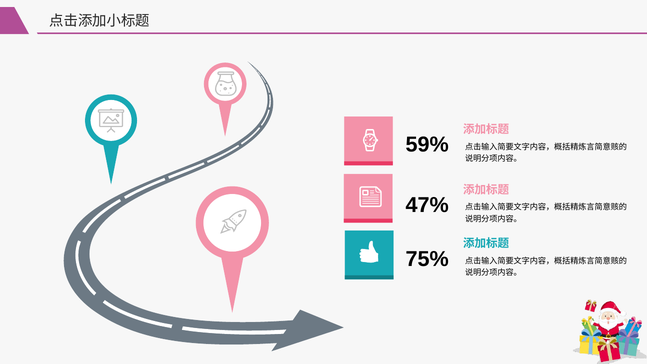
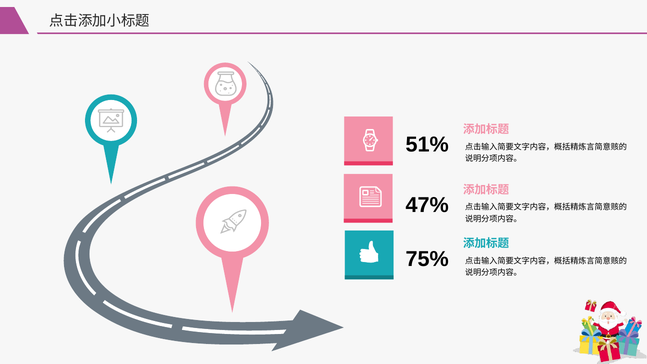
59%: 59% -> 51% (427, 145)
